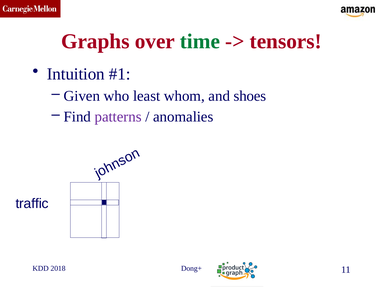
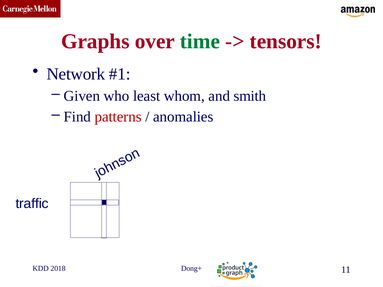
Intuition: Intuition -> Network (76, 74)
shoes: shoes -> smith (250, 96)
patterns colour: purple -> red (118, 117)
